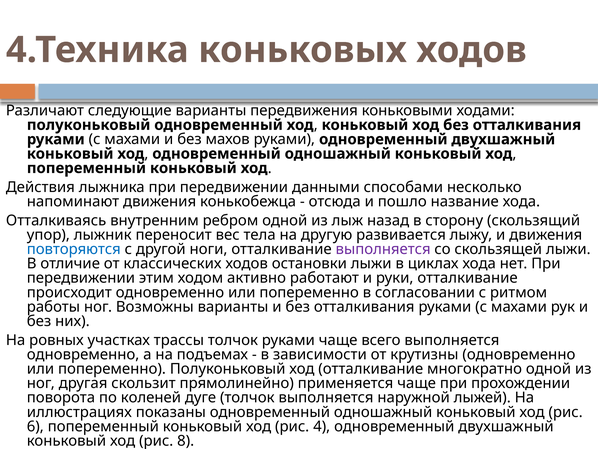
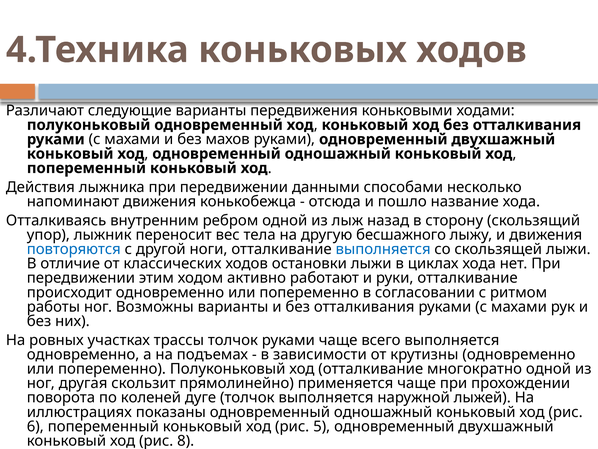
развивается: развивается -> бесшажного (401, 235)
выполняется colour: purple -> blue (383, 249)
4: 4 -> 5 (322, 426)
